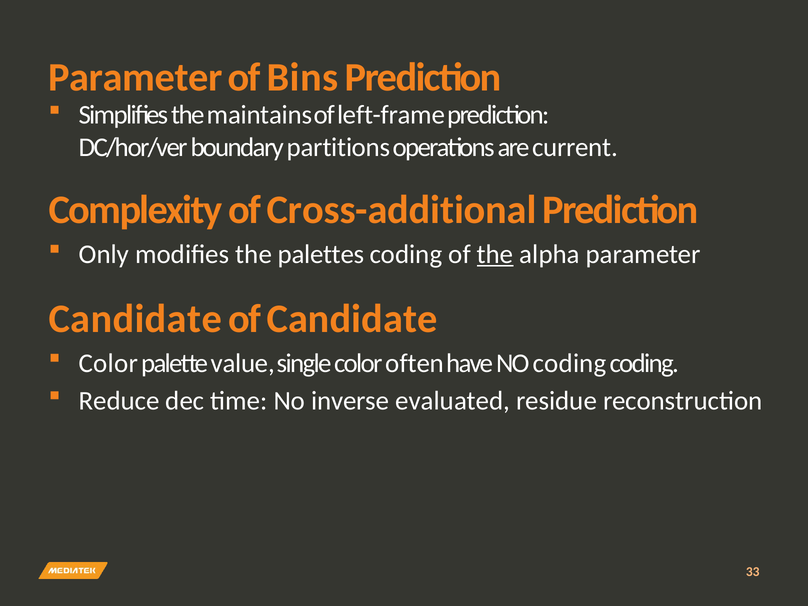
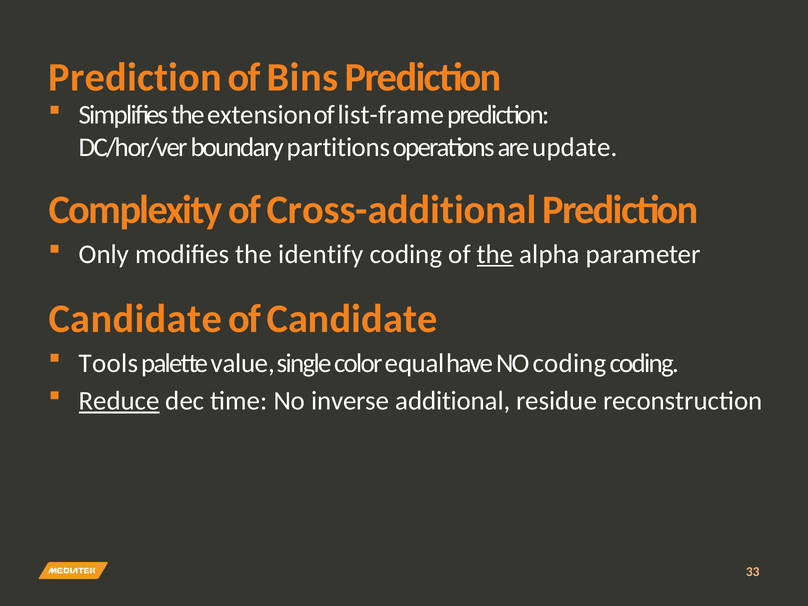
Parameter: Parameter -> Prediction (135, 78)
maintains: maintains -> extension (259, 115)
left-frame: left-frame -> list-frame (391, 115)
current: current -> update (575, 147)
palettes: palettes -> identify (321, 254)
Color: Color -> Tools (108, 363)
often: often -> equal (415, 363)
Reduce underline: none -> present (119, 401)
evaluated: evaluated -> additional (453, 401)
